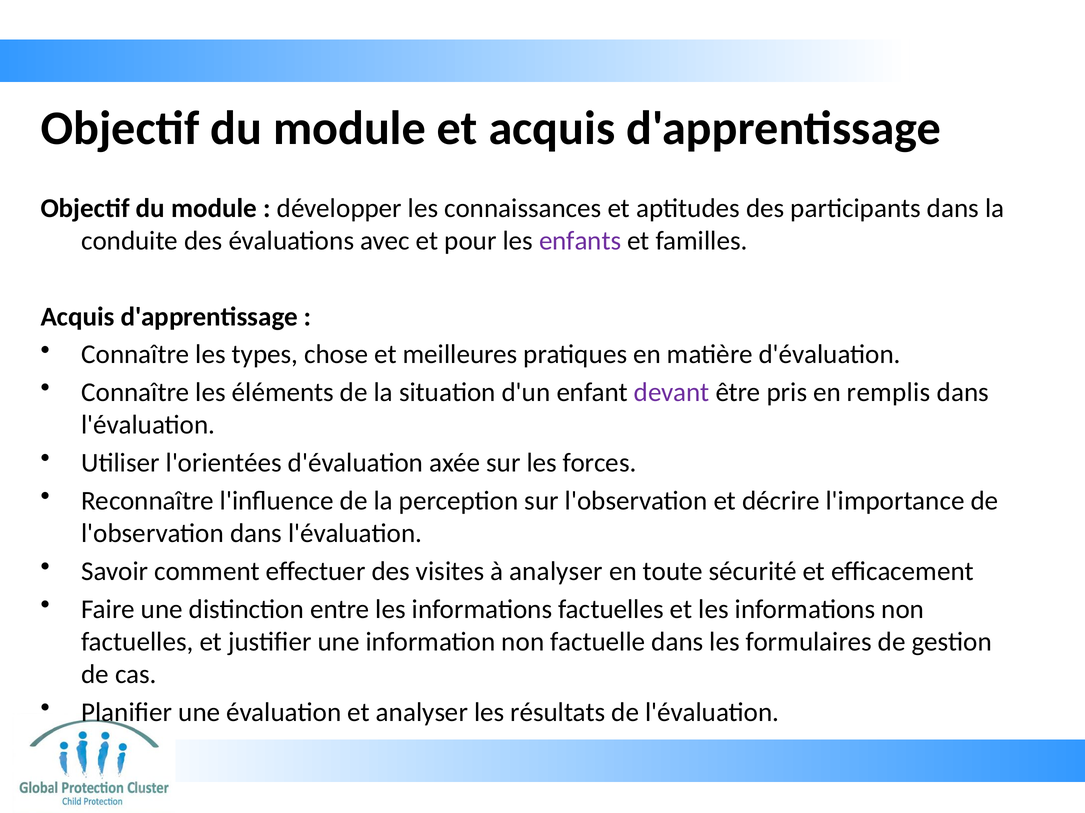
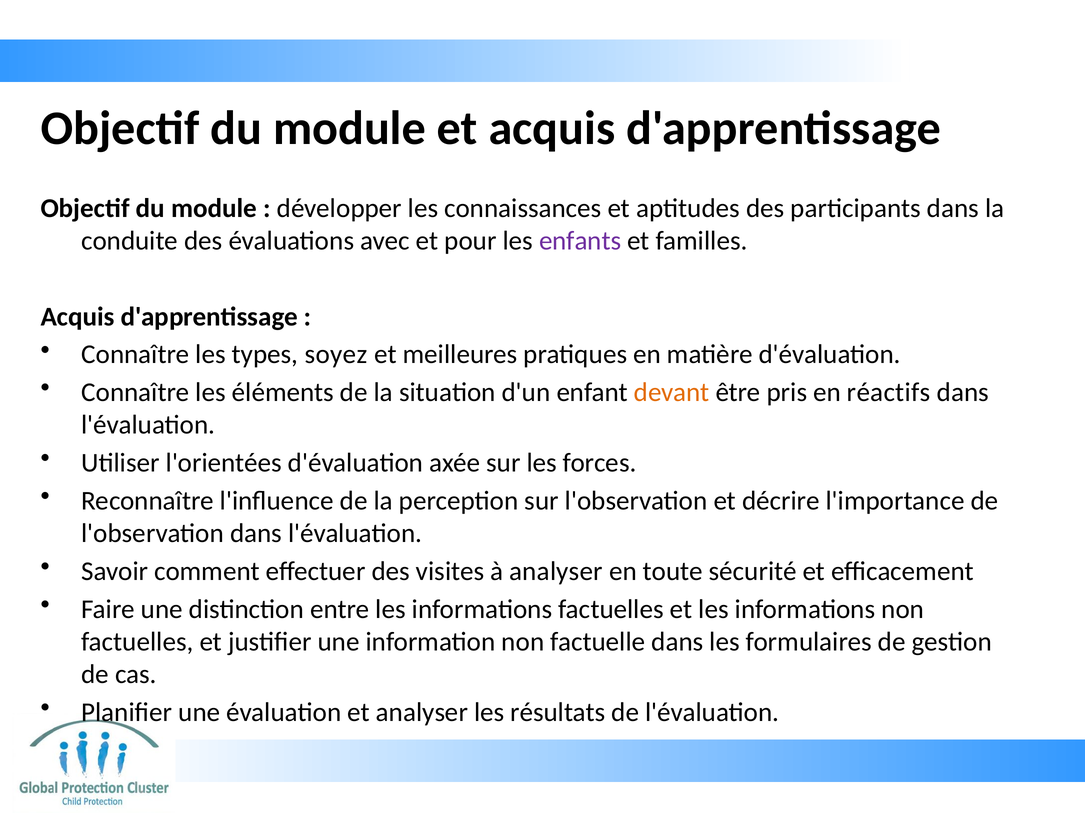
chose: chose -> soyez (336, 355)
devant colour: purple -> orange (672, 393)
remplis: remplis -> réactifs (889, 393)
